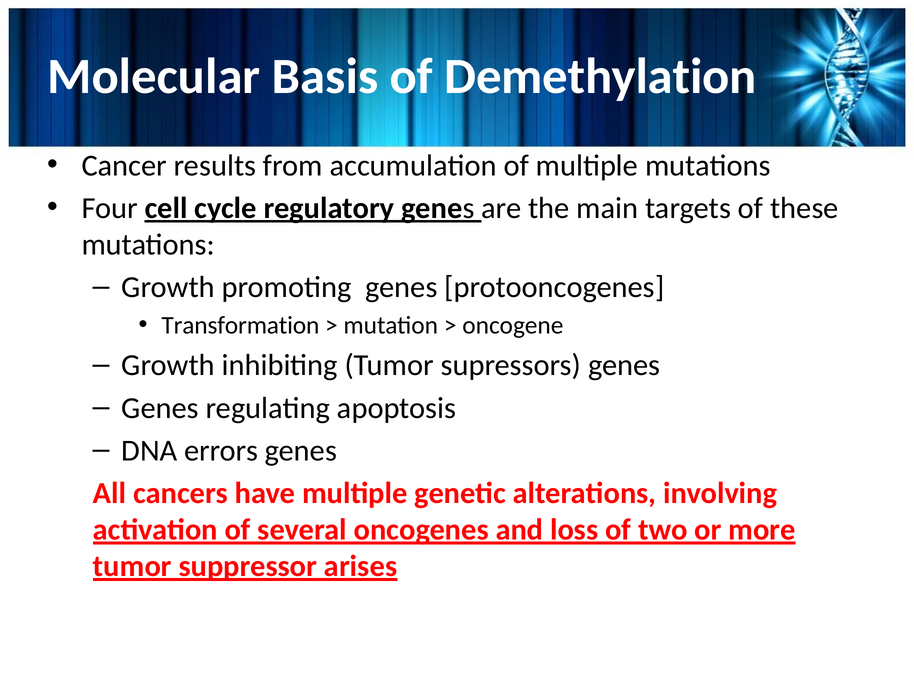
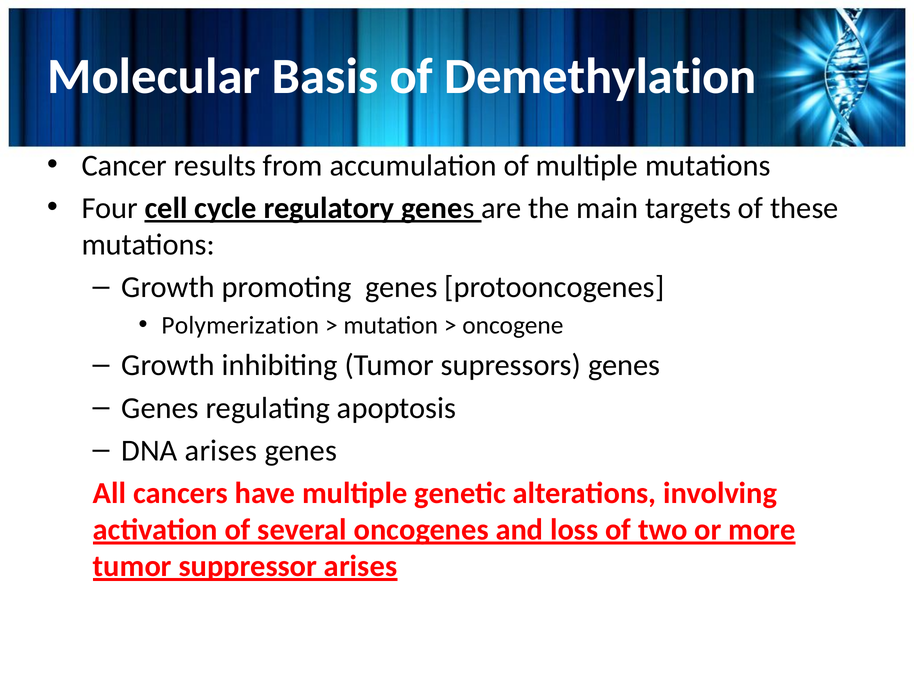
Transformation: Transformation -> Polymerization (240, 326)
DNA errors: errors -> arises (221, 451)
